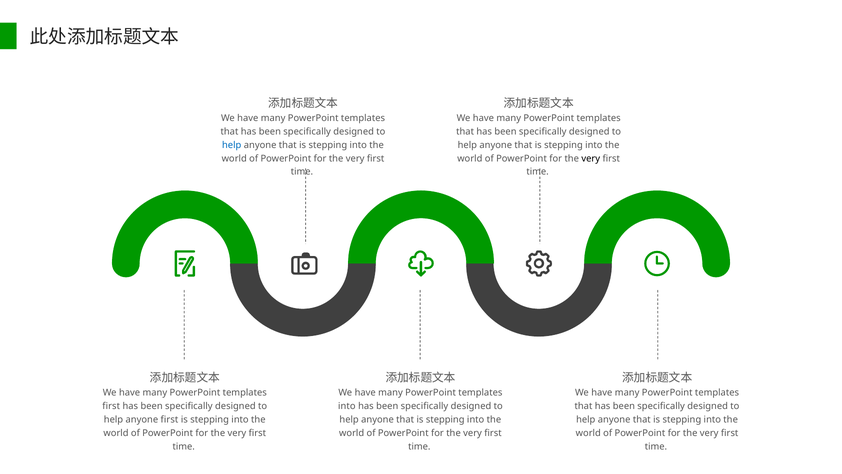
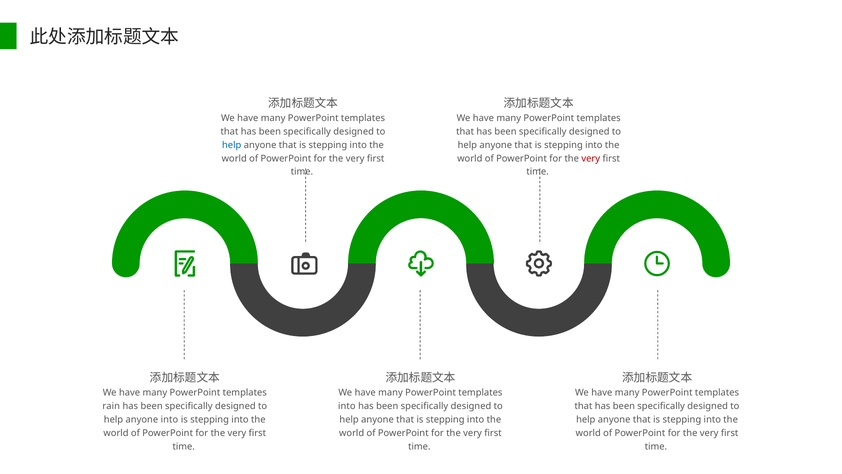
very colour: black -> red (591, 158)
first: first -> rain (111, 406)
anyone first: first -> into (169, 419)
